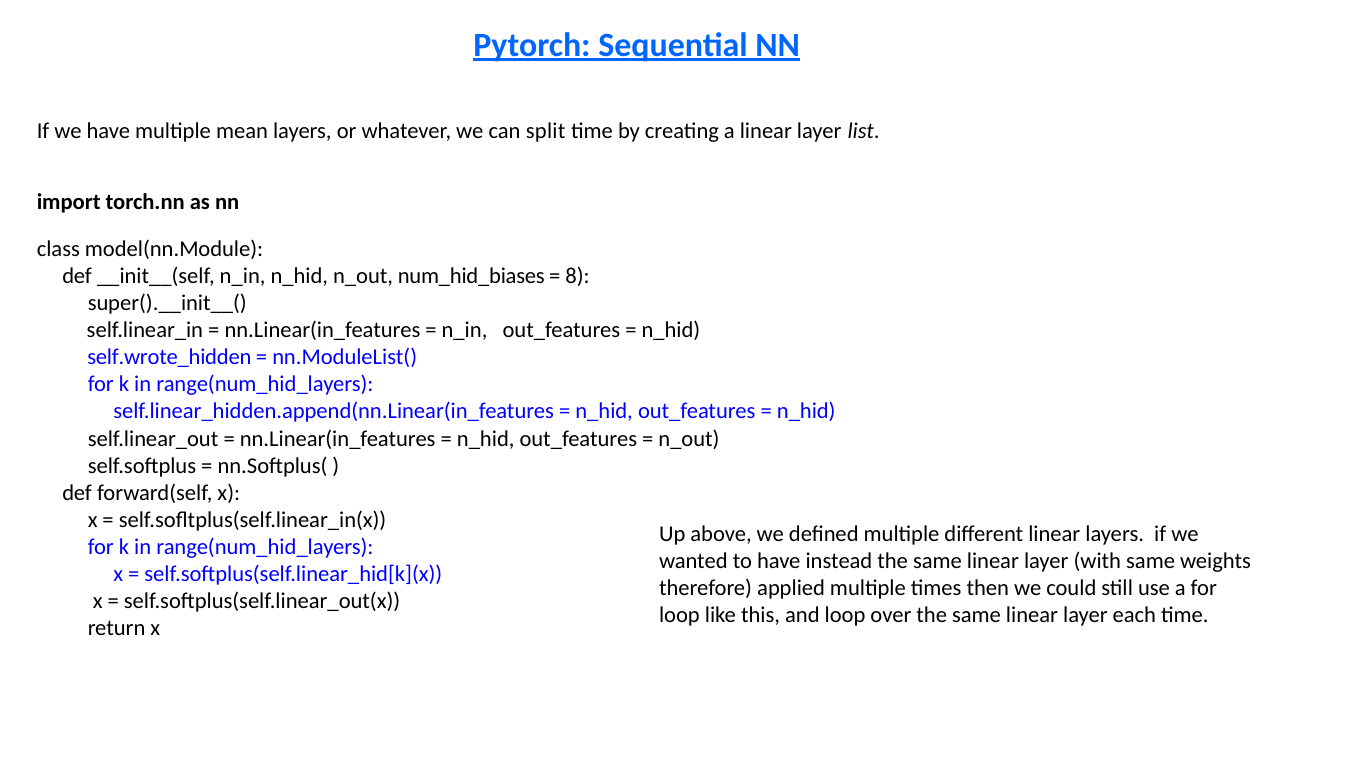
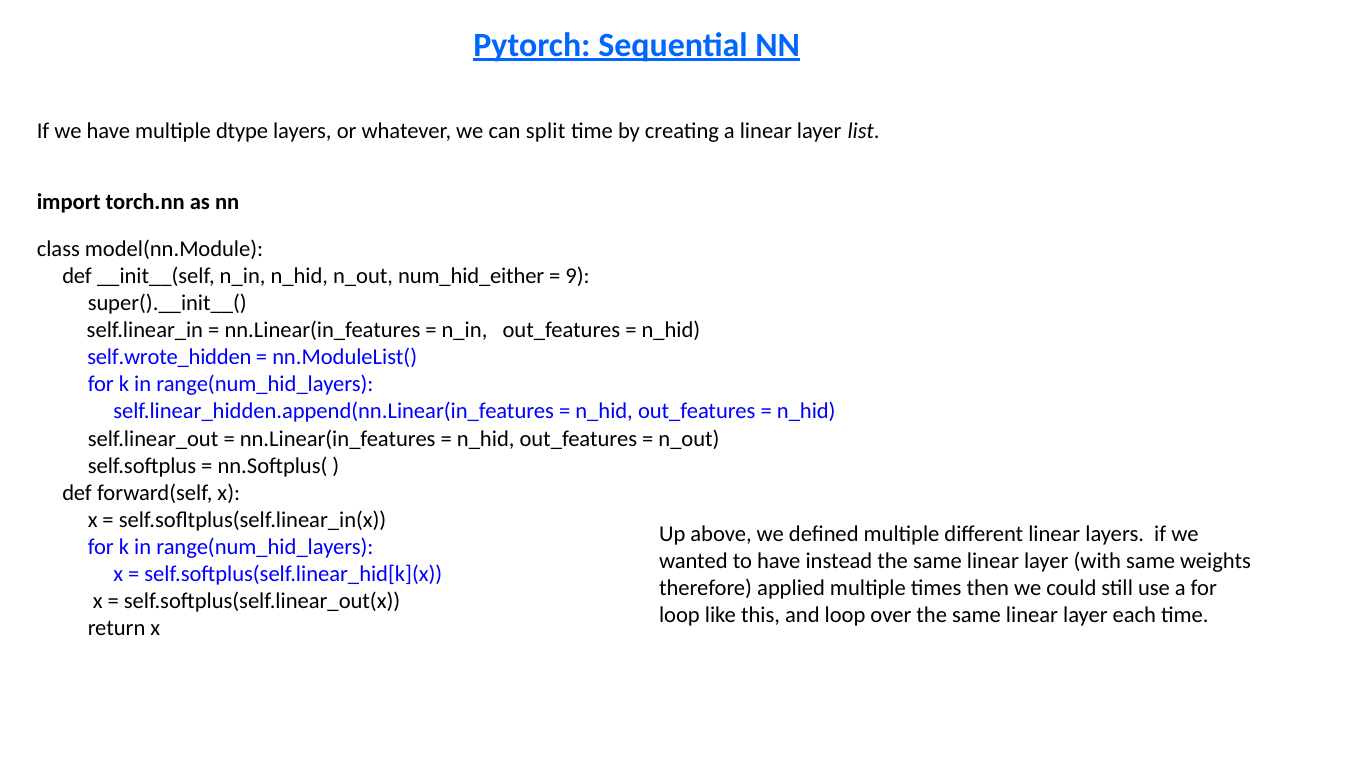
mean: mean -> dtype (242, 131)
num_hid_biases: num_hid_biases -> num_hid_either (471, 276)
8: 8 -> 9 (578, 276)
